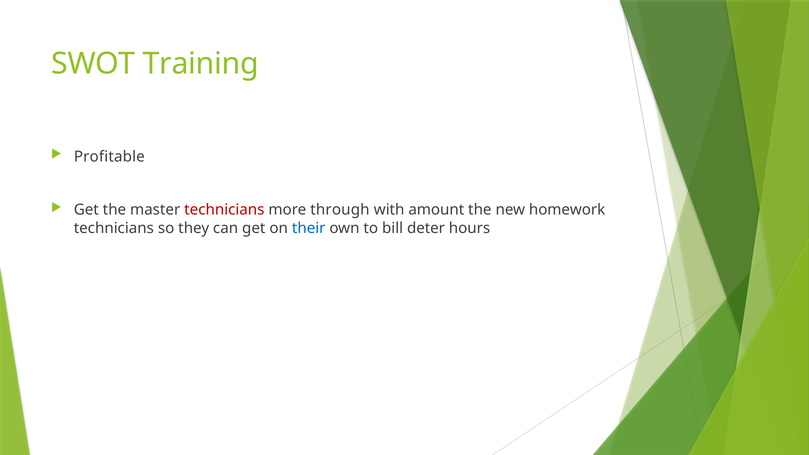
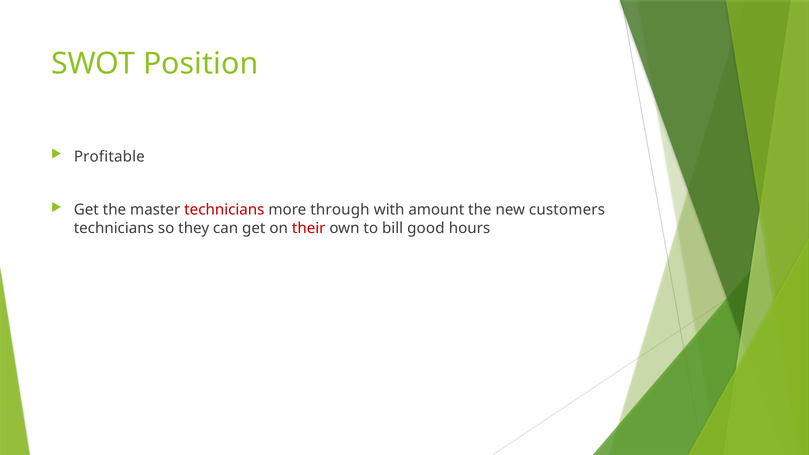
Training: Training -> Position (201, 64)
homework: homework -> customers (567, 210)
their colour: blue -> red (309, 228)
deter: deter -> good (426, 228)
